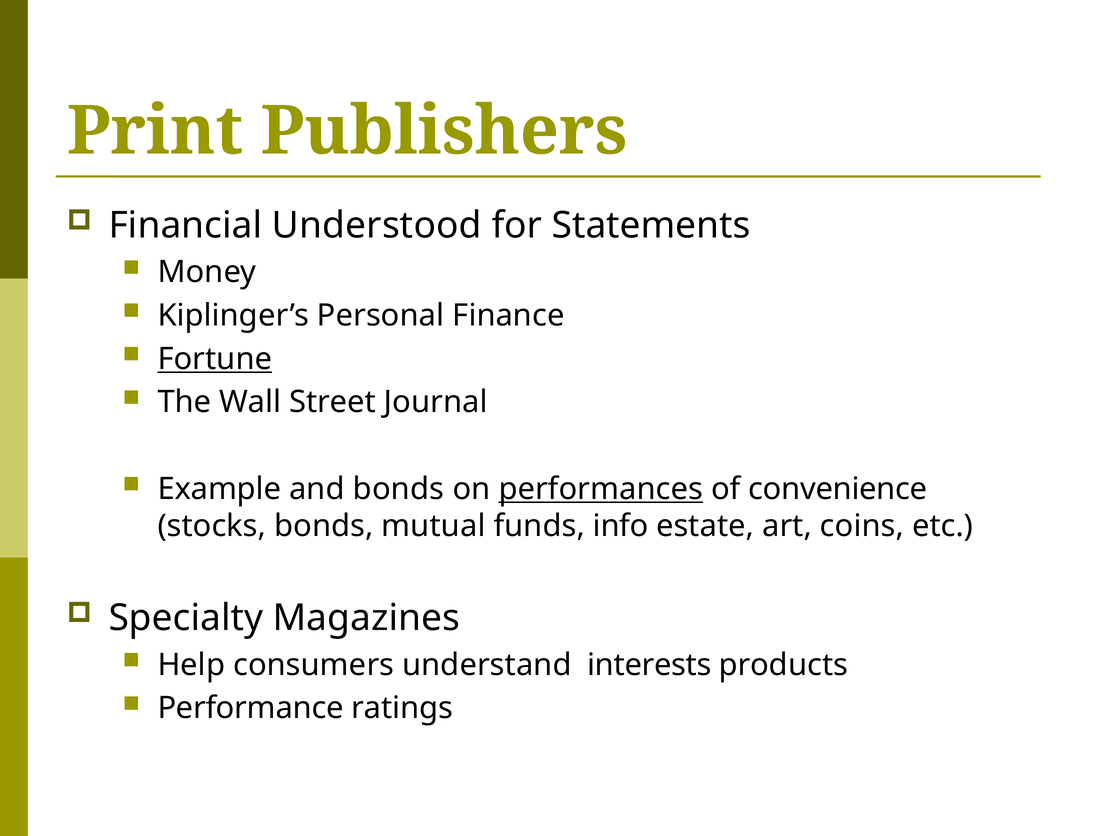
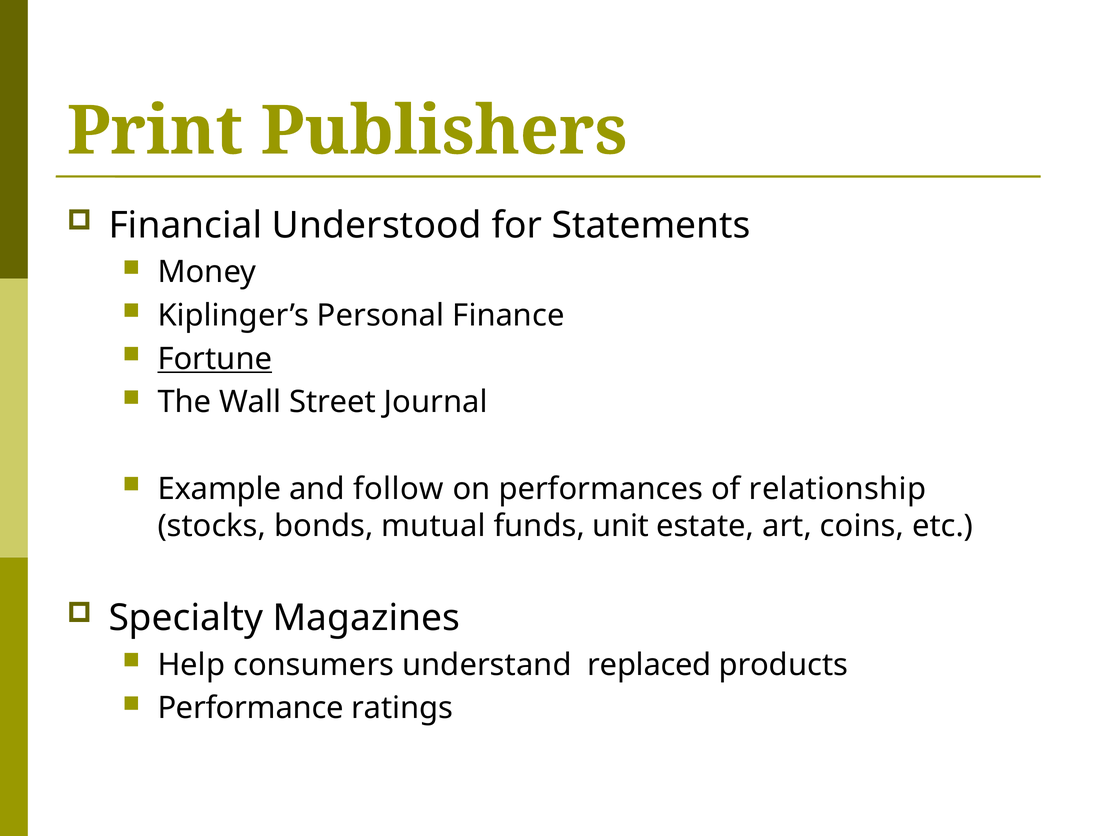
and bonds: bonds -> follow (398, 489)
performances underline: present -> none (601, 489)
convenience: convenience -> relationship (838, 489)
info: info -> unit (621, 526)
interests: interests -> replaced (649, 665)
